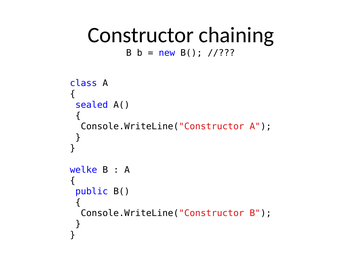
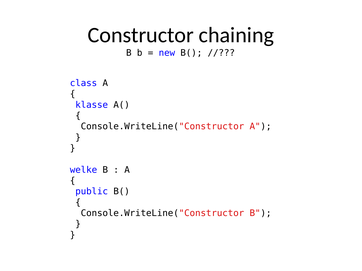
sealed: sealed -> klasse (92, 105)
